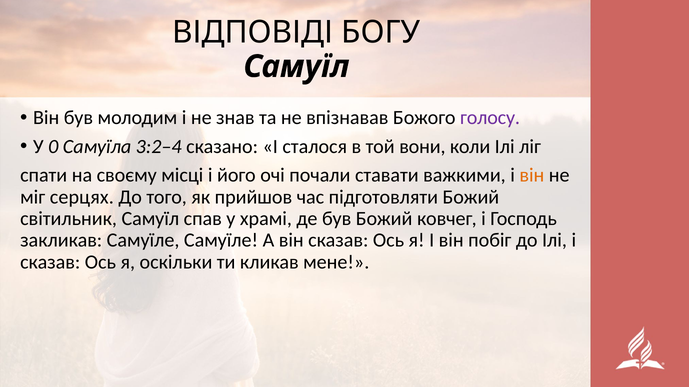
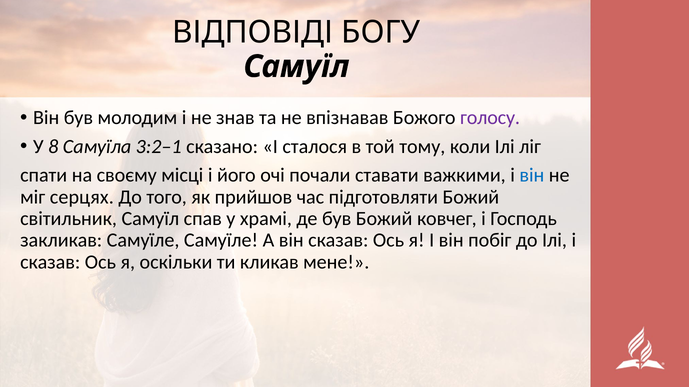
0: 0 -> 8 (53, 147)
3:2–4: 3:2–4 -> 3:2–1 (159, 147)
вони: вони -> тому (422, 147)
він colour: orange -> blue (532, 176)
